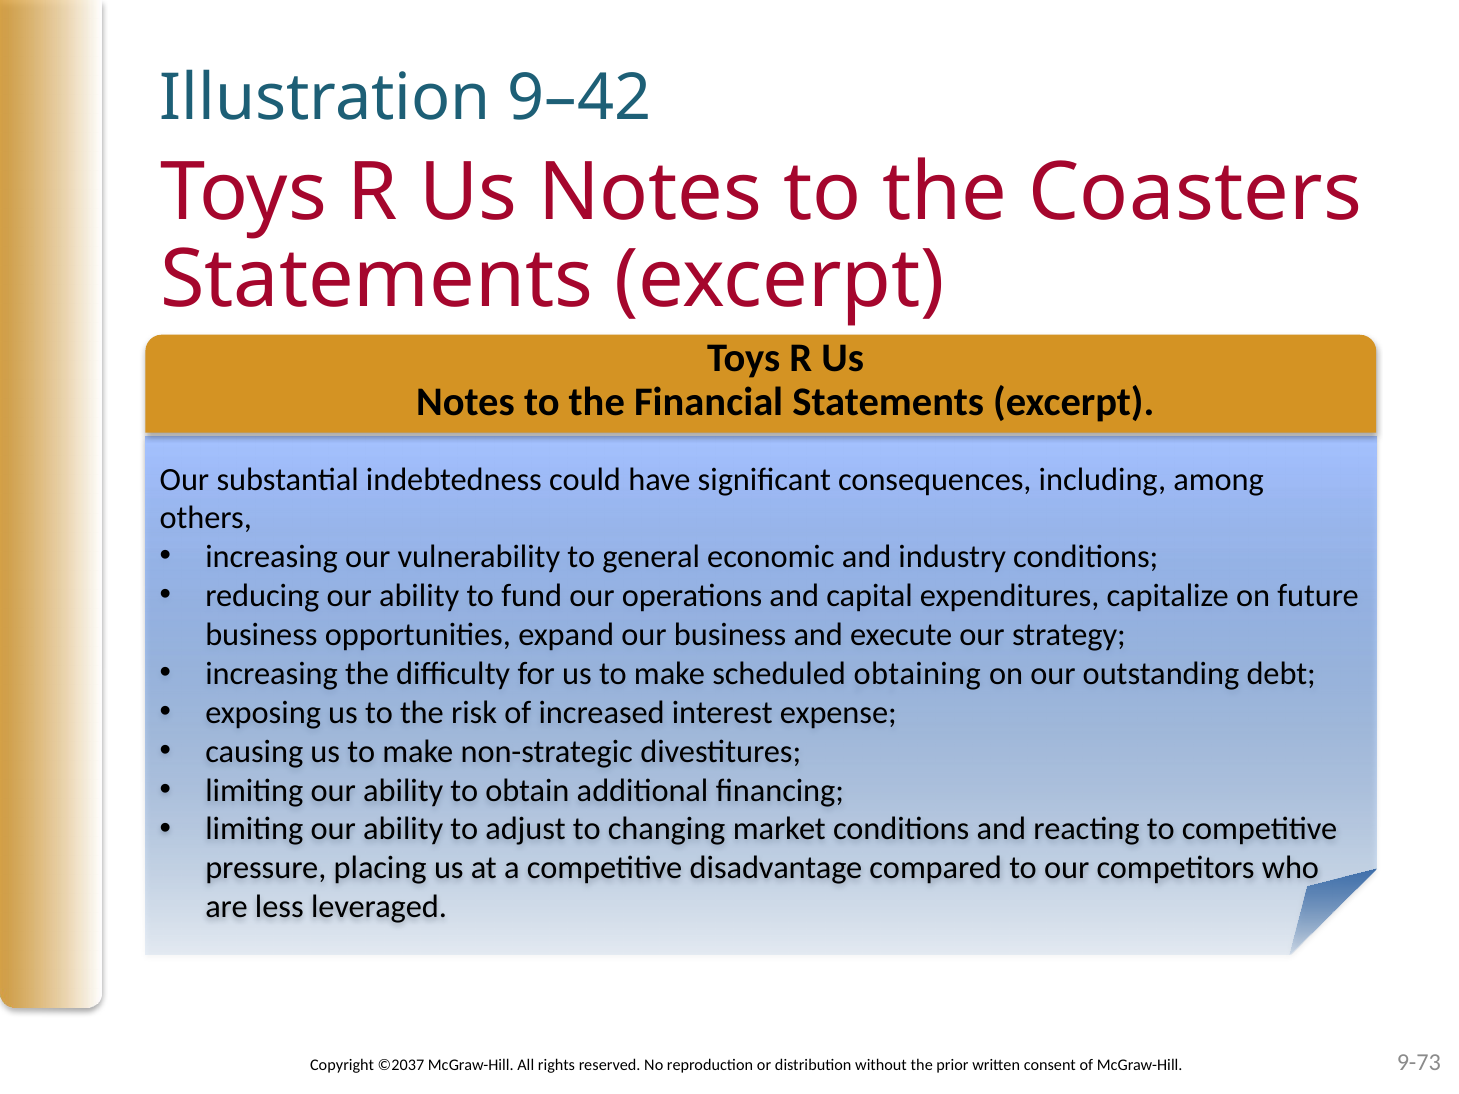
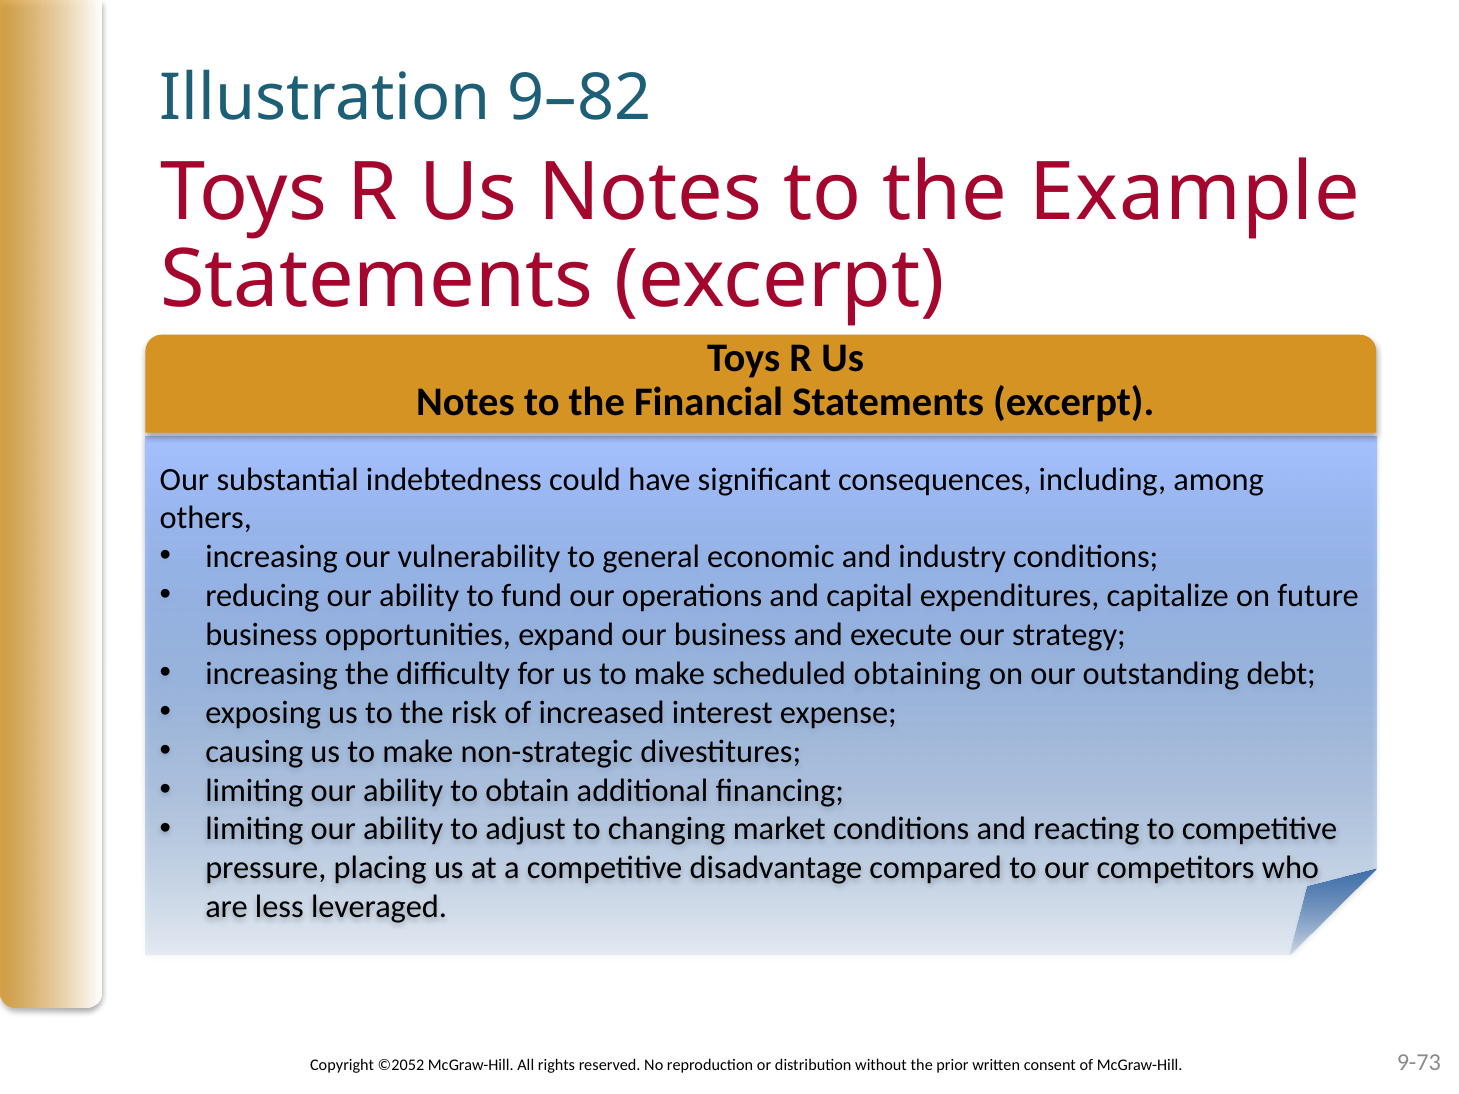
9–42: 9–42 -> 9–82 (580, 99)
Coasters: Coasters -> Example (1195, 193)
©2037: ©2037 -> ©2052 (401, 1066)
